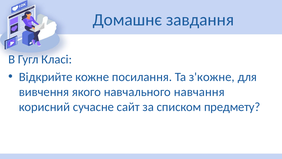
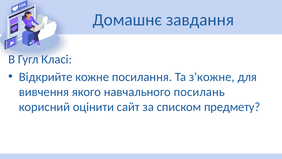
навчання: навчання -> посилань (199, 92)
сучасне: сучасне -> оцінити (93, 107)
